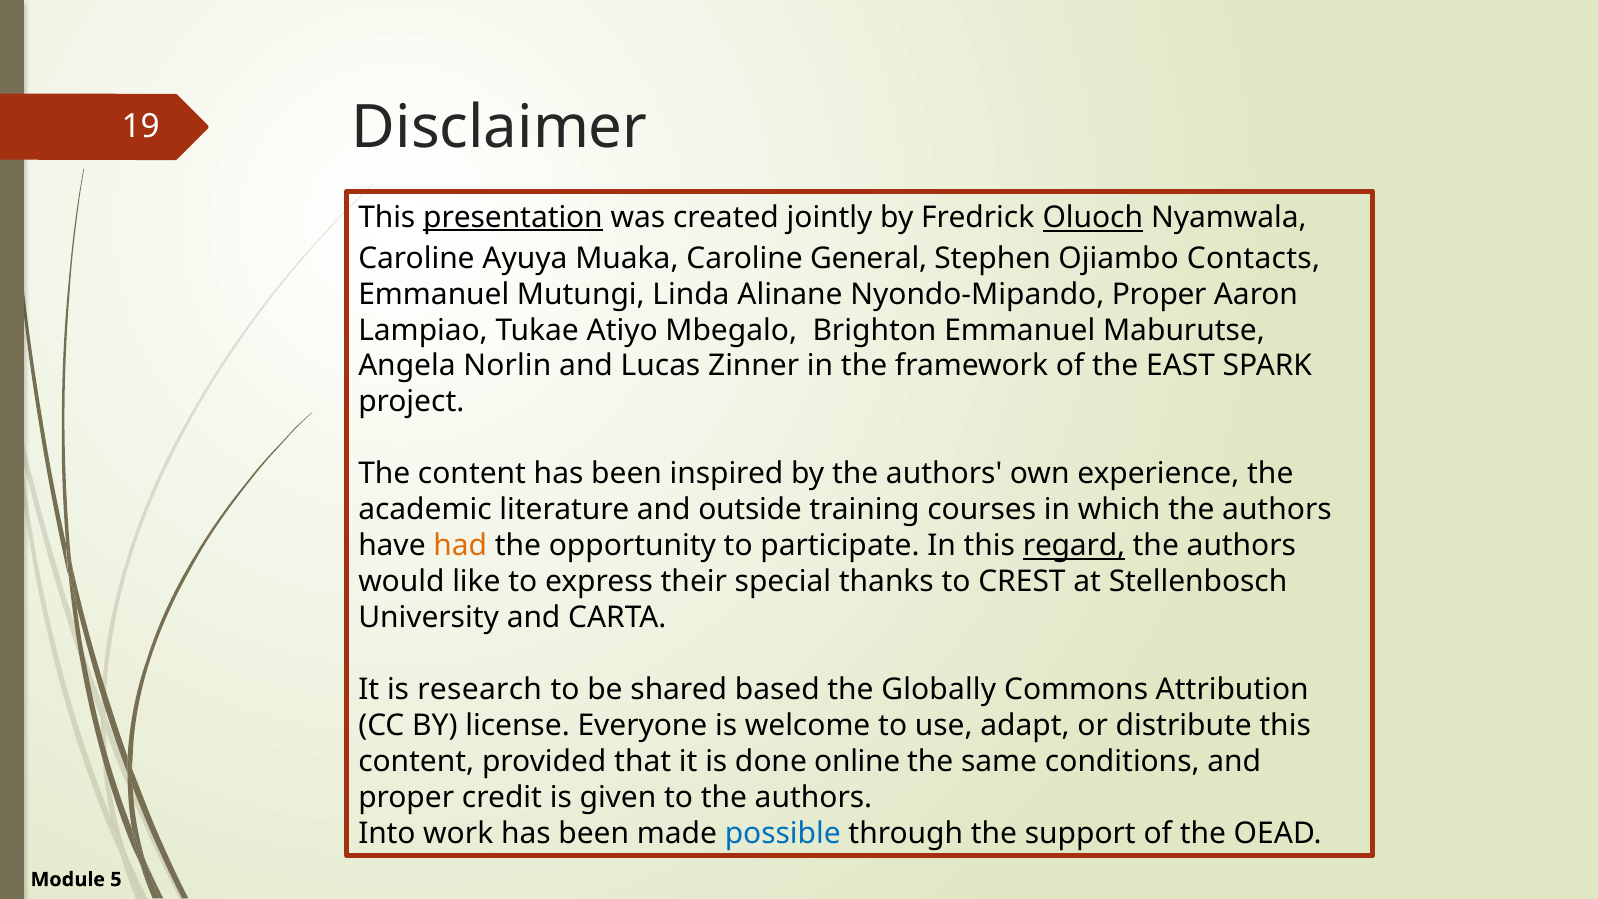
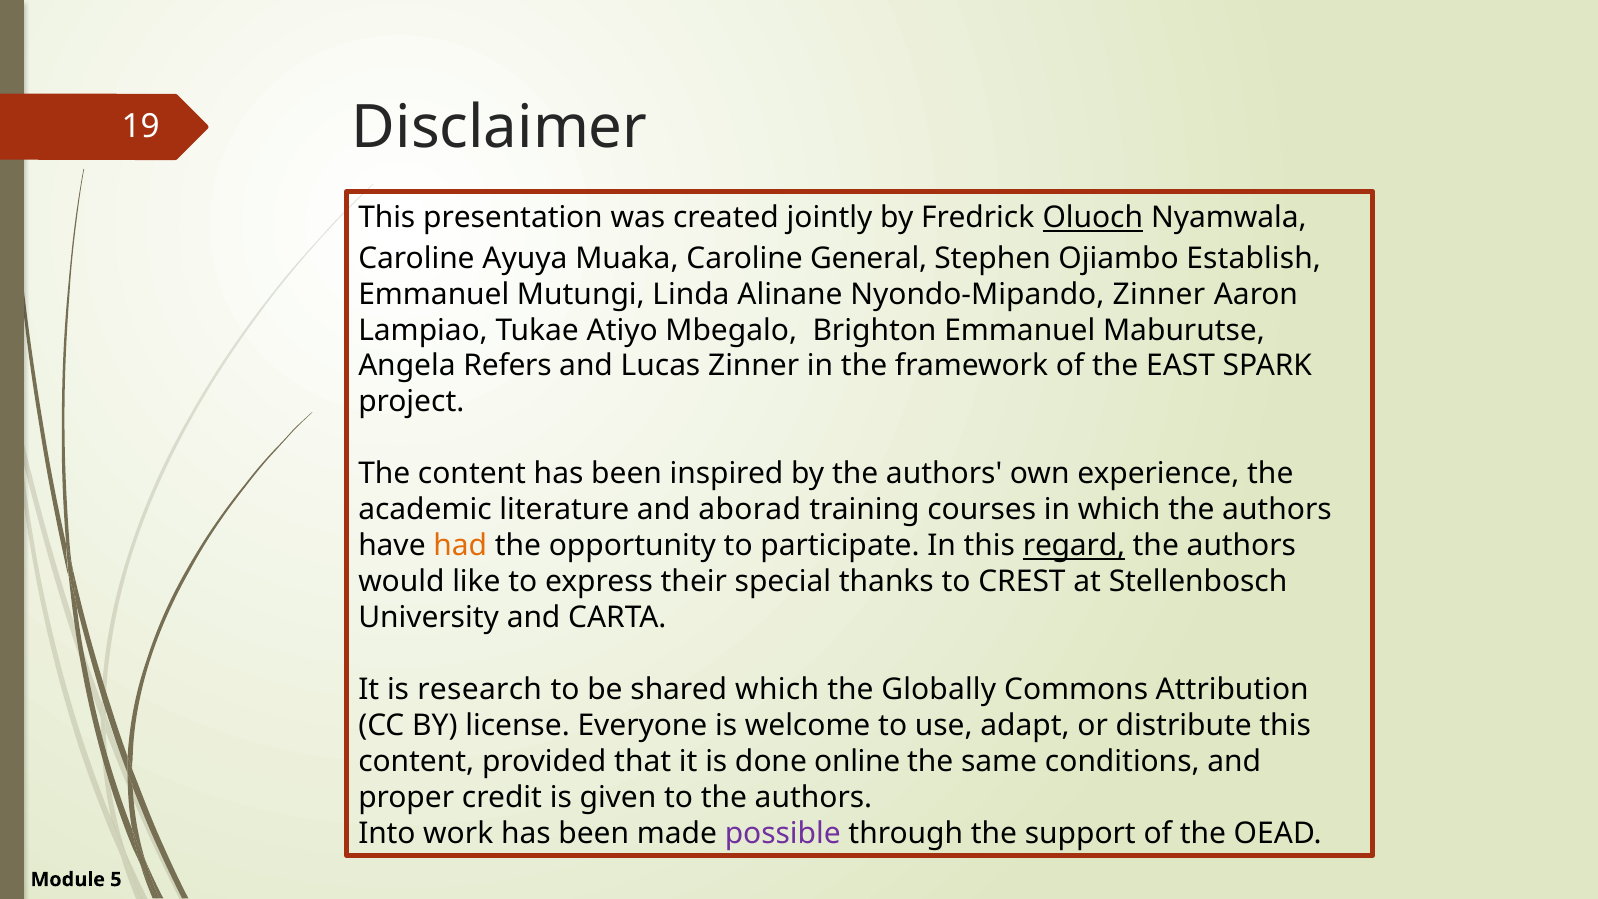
presentation underline: present -> none (513, 217)
Contacts: Contacts -> Establish (1254, 258)
Nyondo-Mipando Proper: Proper -> Zinner (1159, 294)
Norlin: Norlin -> Refers (508, 366)
outside: outside -> aborad (750, 510)
shared based: based -> which (777, 690)
possible colour: blue -> purple (783, 833)
